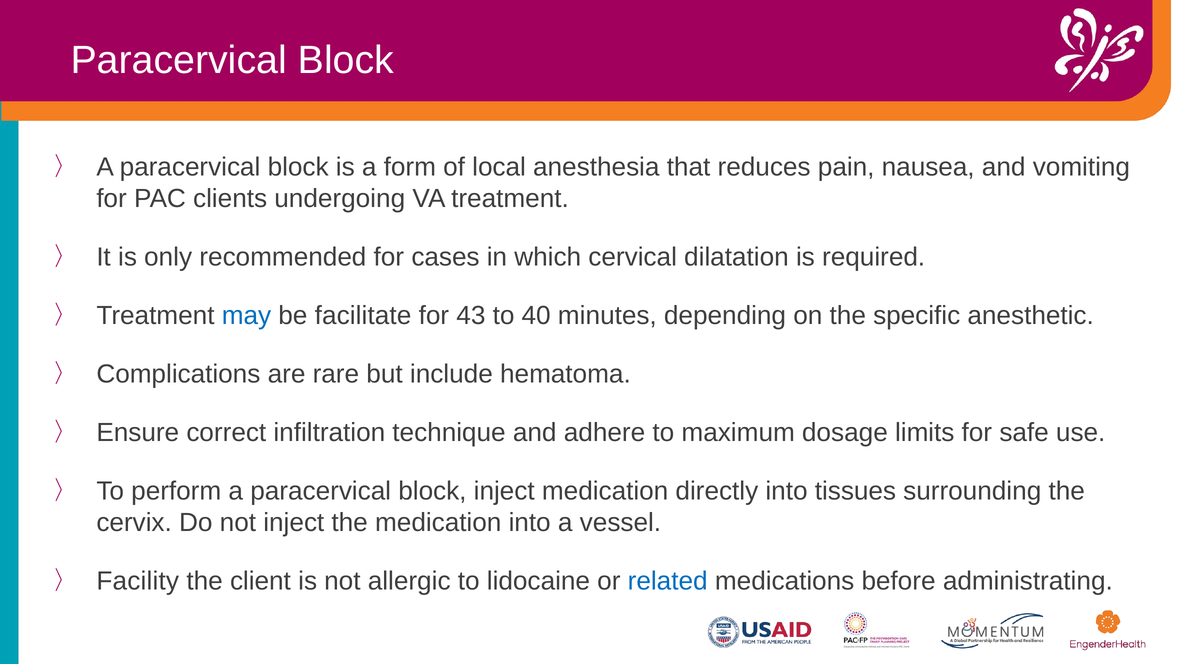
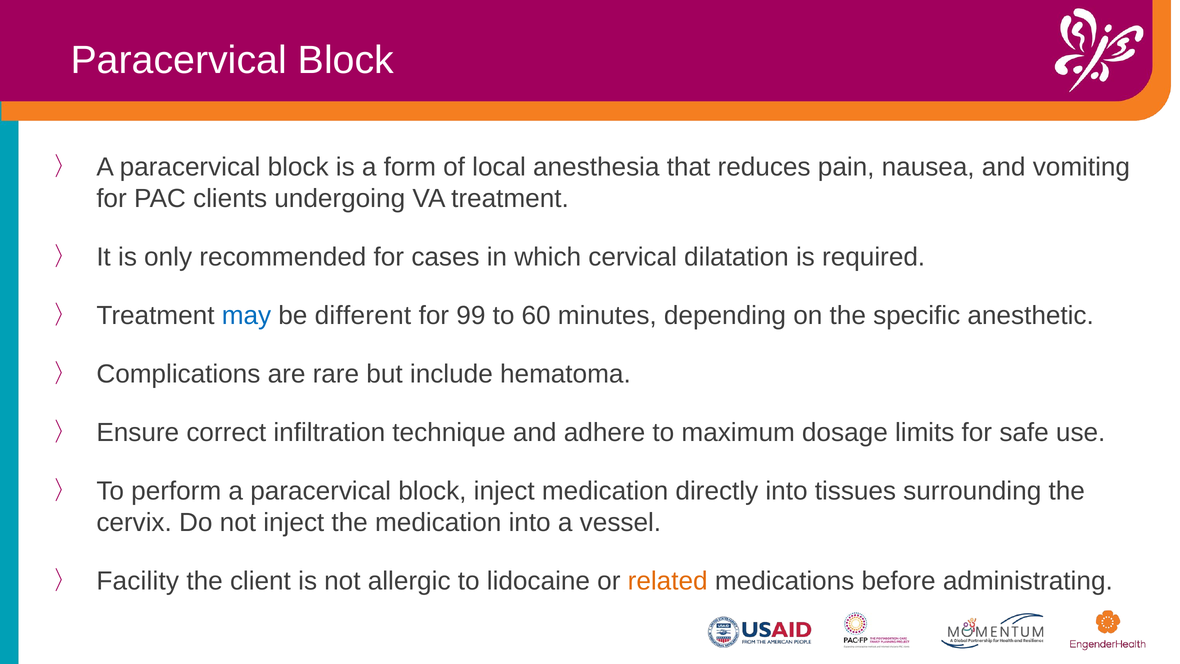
facilitate: facilitate -> different (363, 315)
43: 43 -> 99 (471, 315)
40: 40 -> 60 (536, 315)
related colour: blue -> orange (668, 581)
